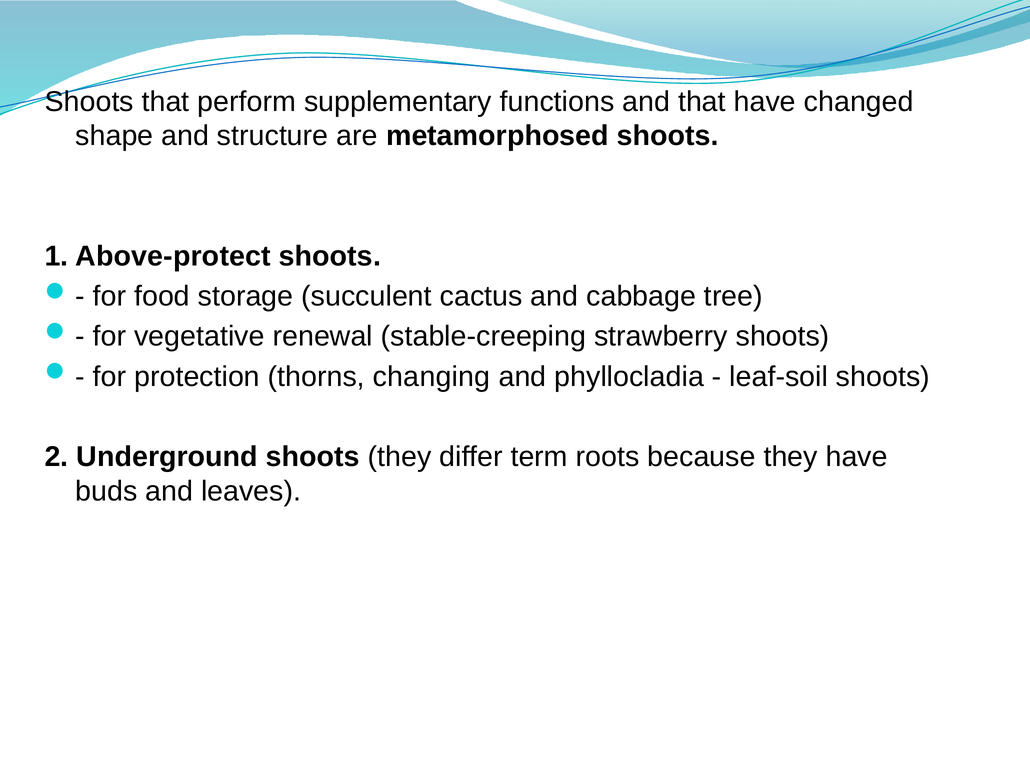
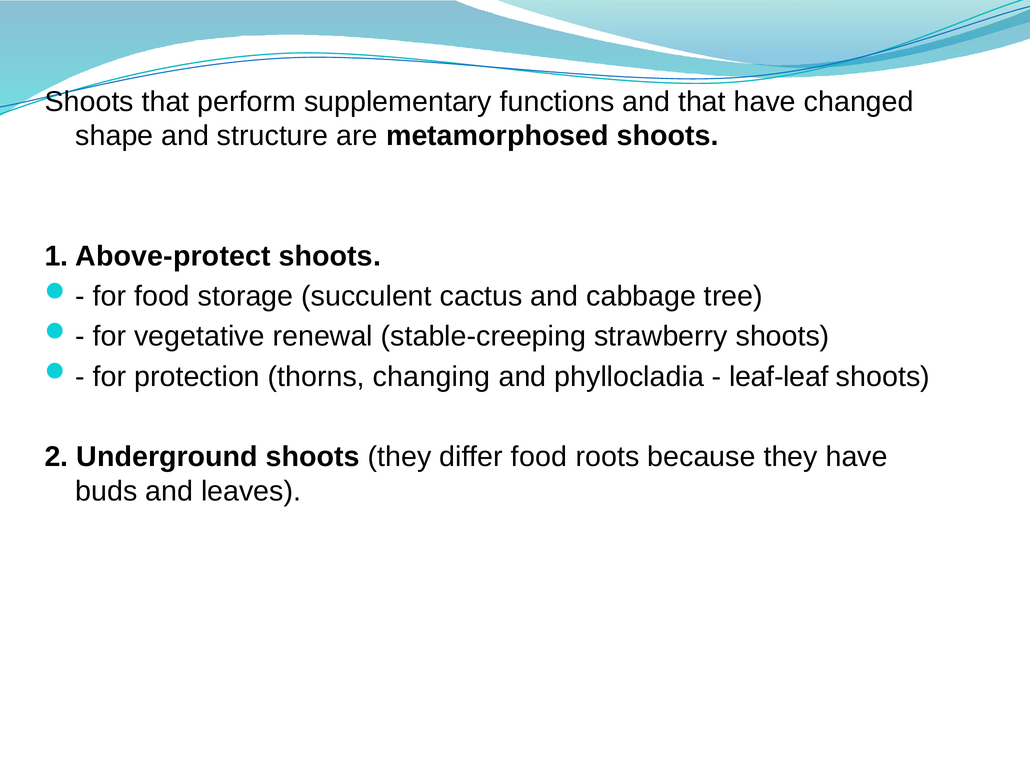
leaf-soil: leaf-soil -> leaf-leaf (779, 376)
differ term: term -> food (539, 456)
